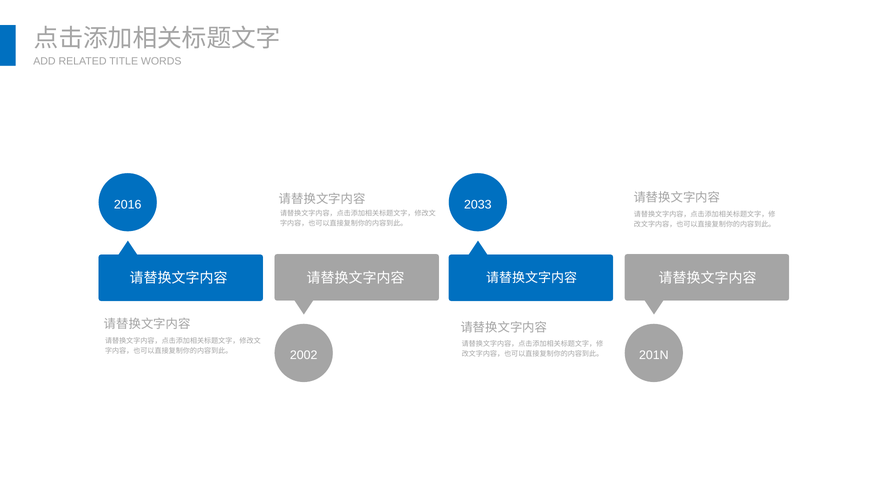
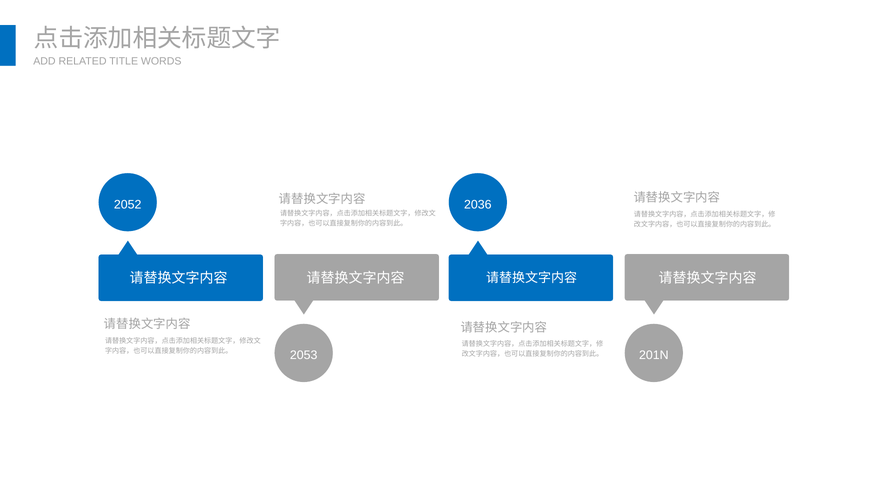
2016: 2016 -> 2052 (128, 205)
2033: 2033 -> 2036 (478, 205)
2002: 2002 -> 2053 (304, 356)
